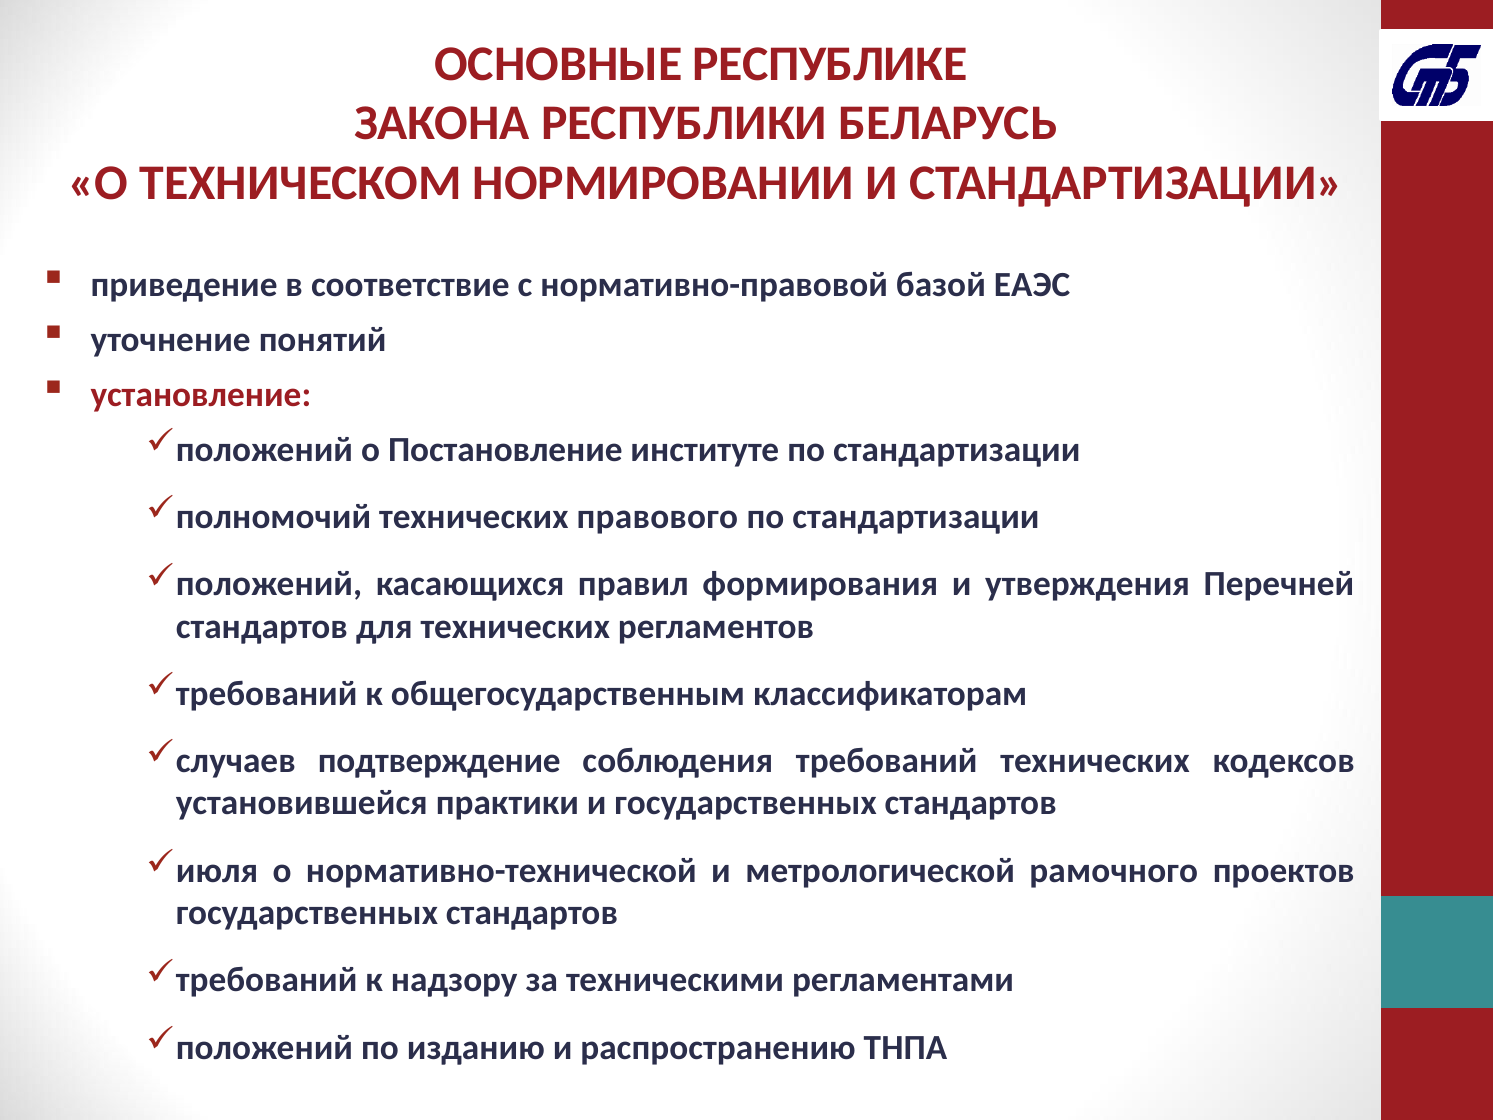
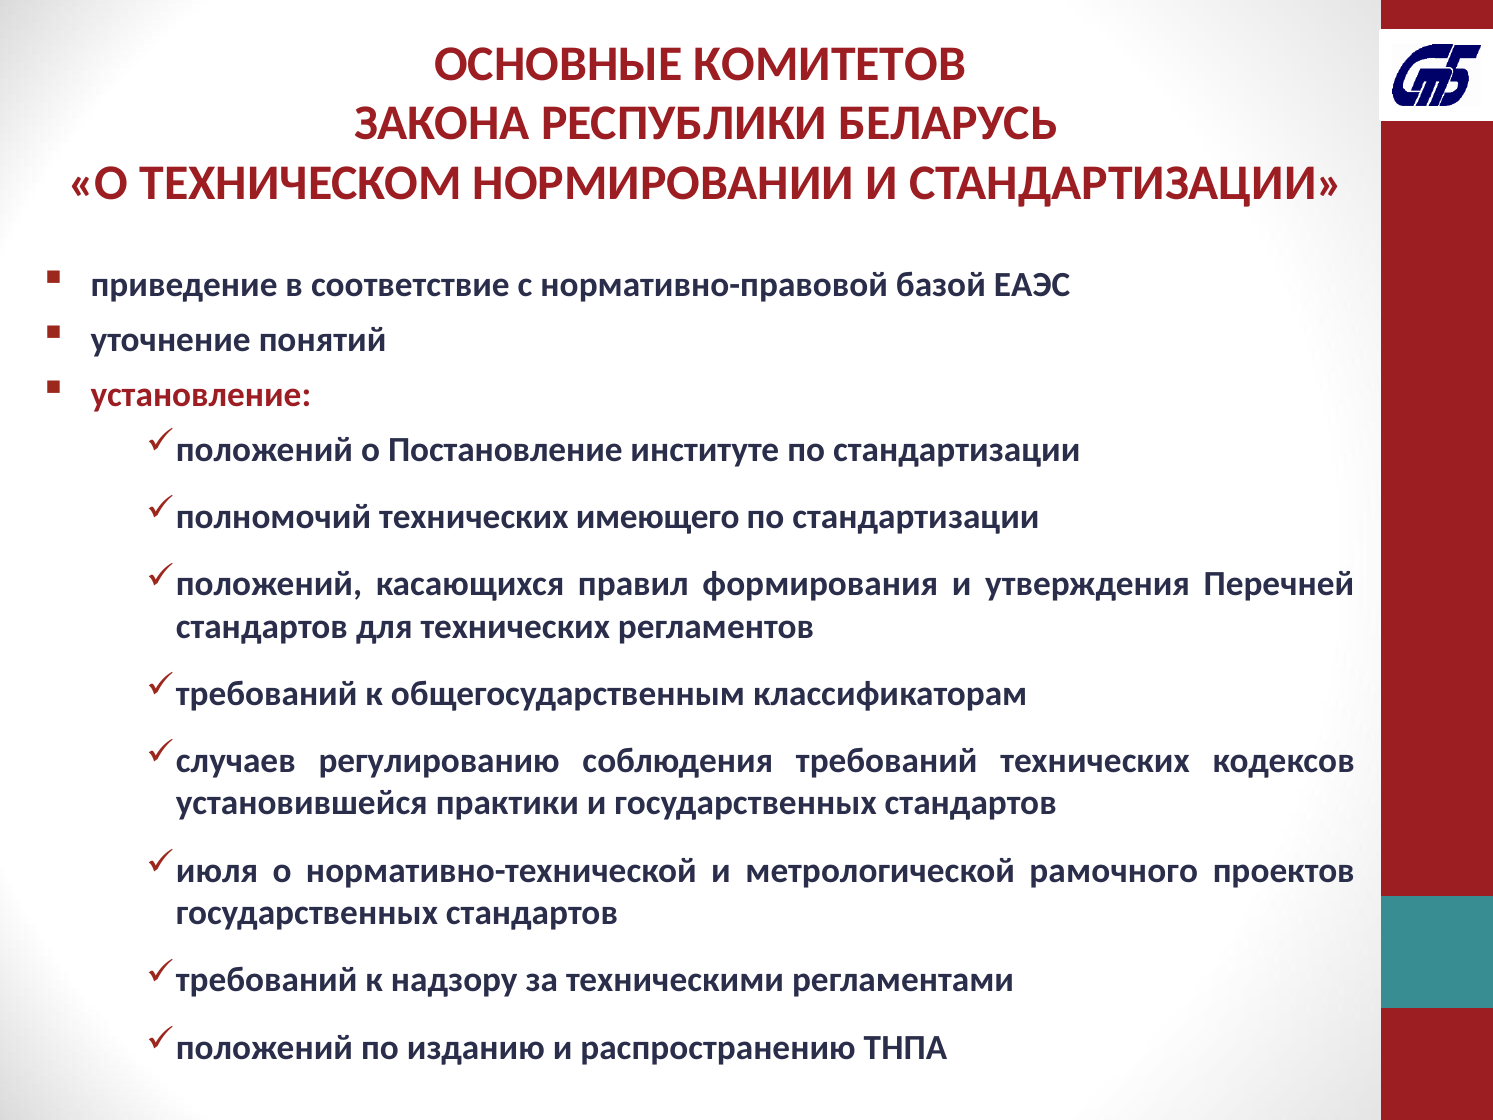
РЕСПУБЛИКЕ: РЕСПУБЛИКЕ -> КОМИТЕТОВ (830, 64)
правового: правового -> имеющего (658, 517)
подтверждение: подтверждение -> регулированию (439, 761)
